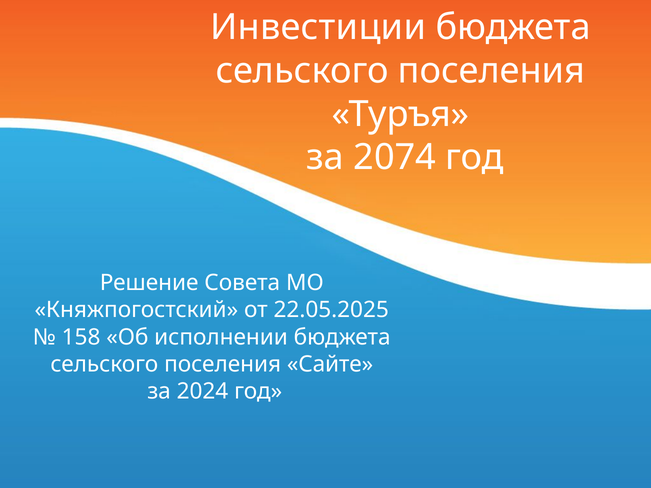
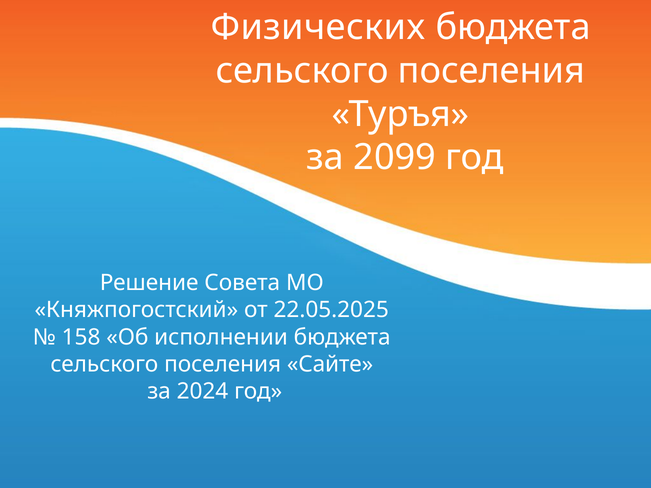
Инвестиции: Инвестиции -> Физических (318, 27)
2074: 2074 -> 2099 (395, 158)
